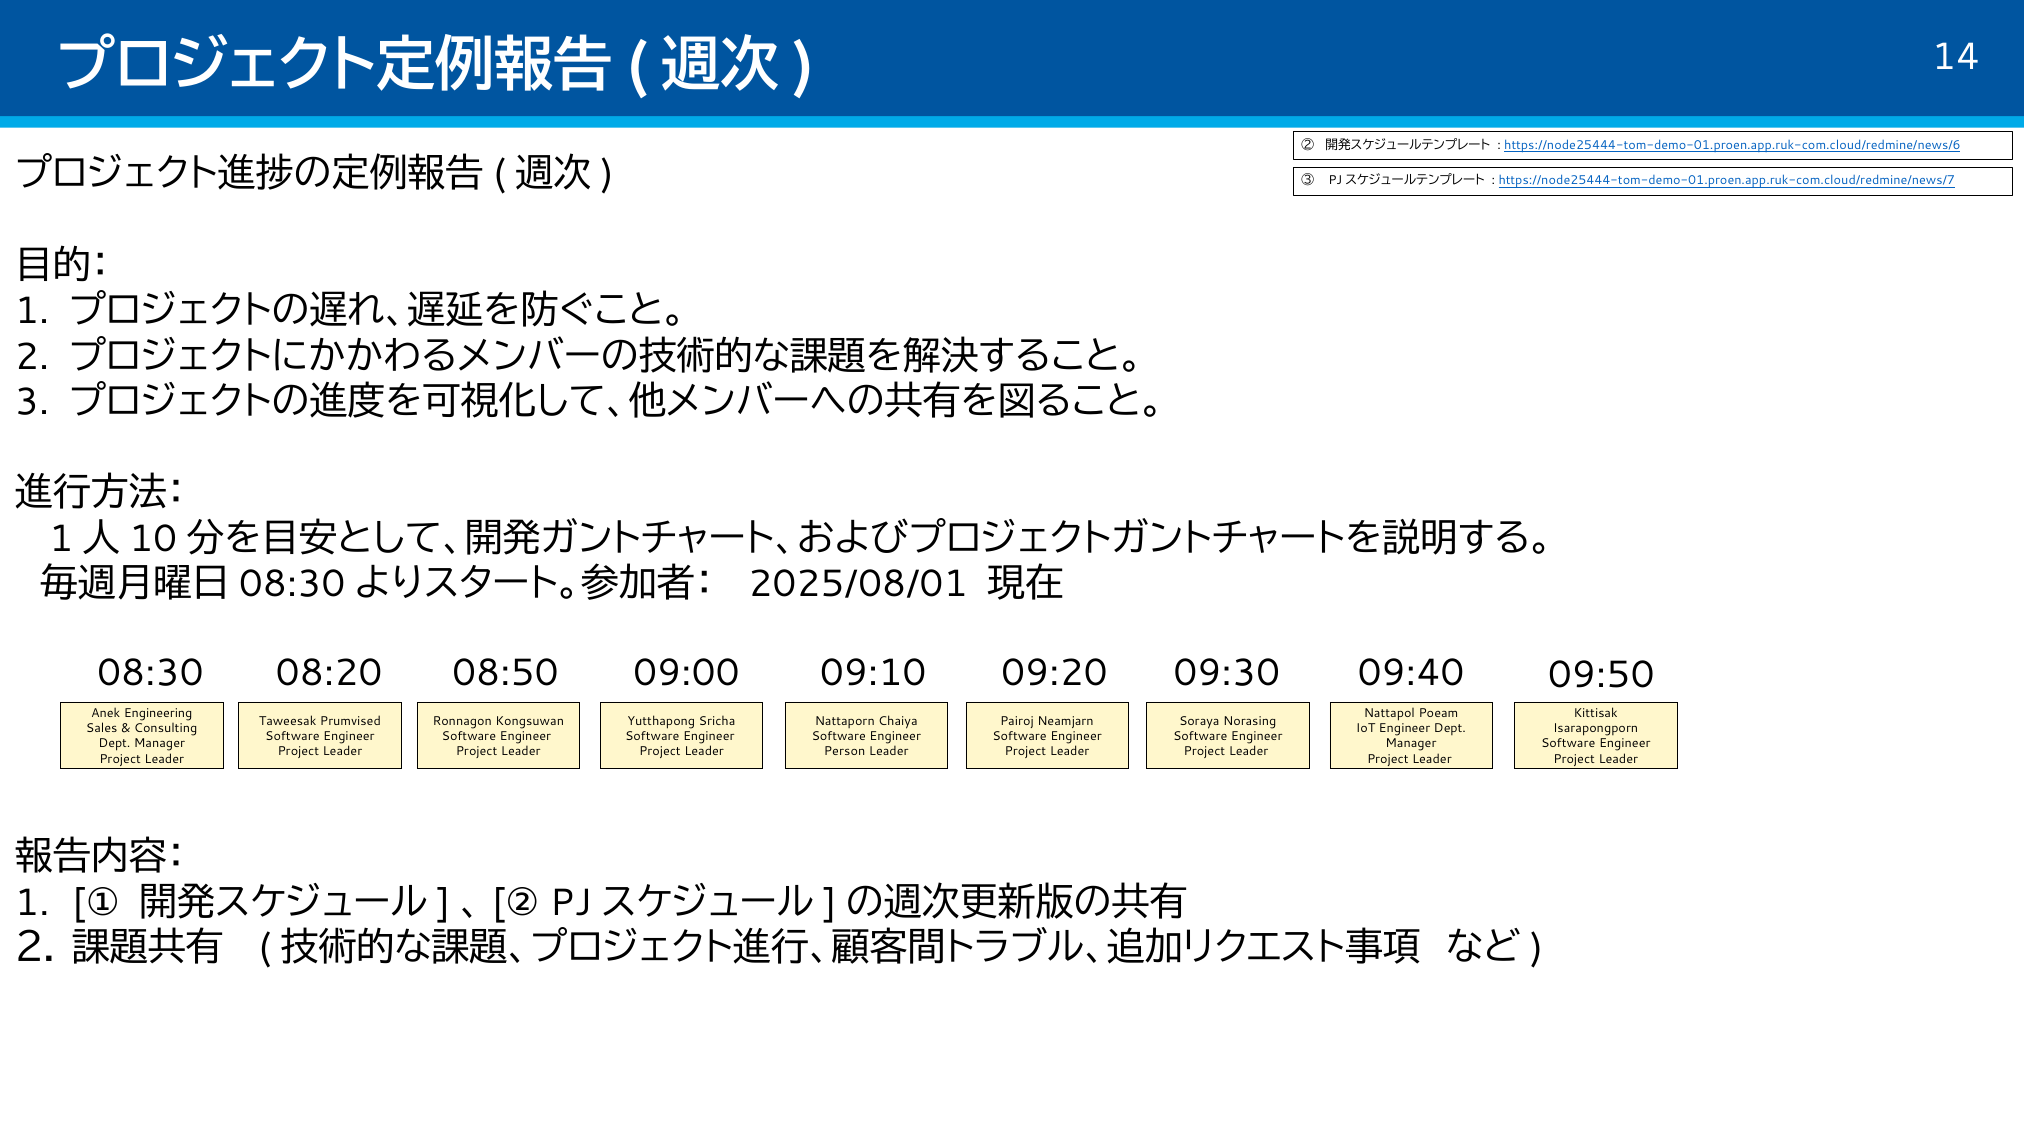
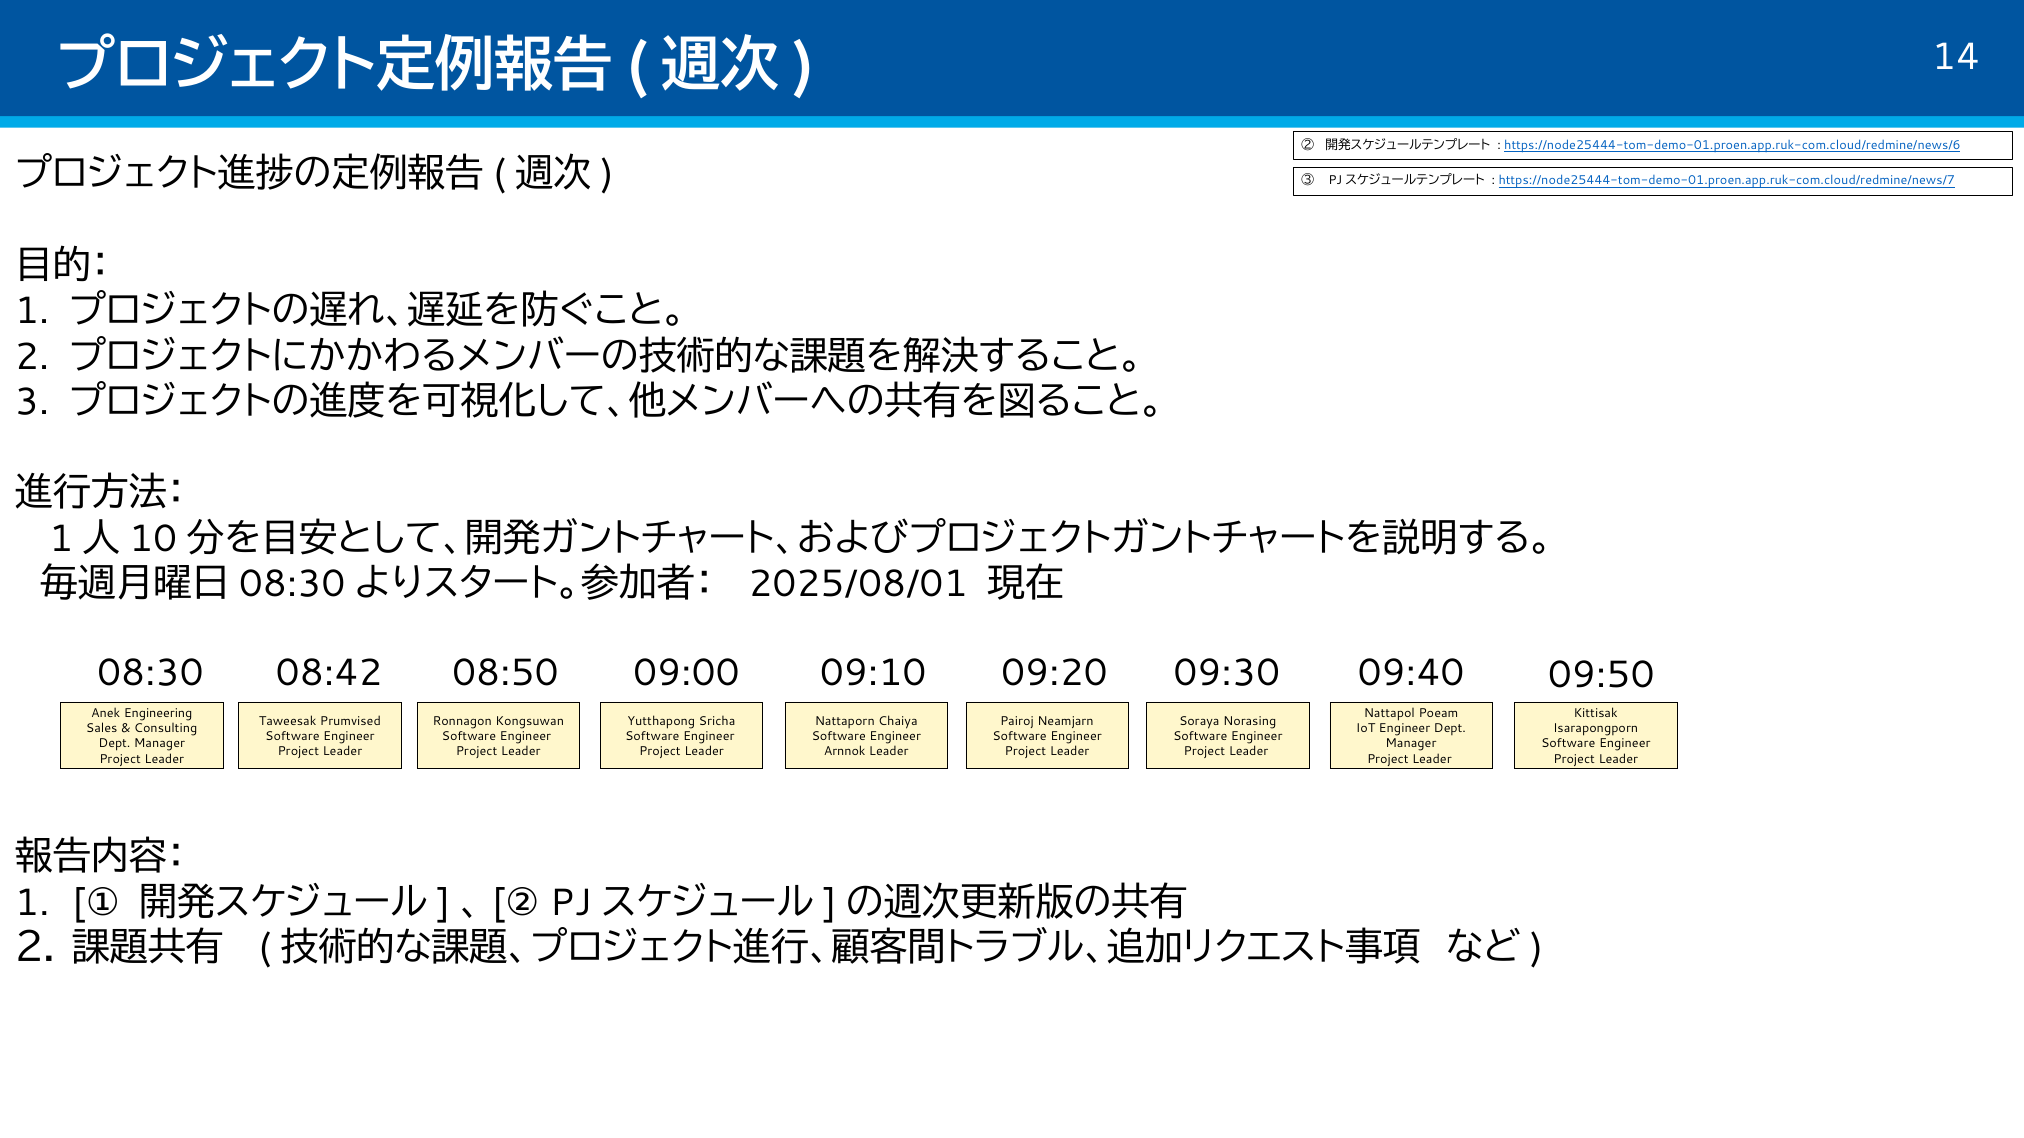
08:20: 08:20 -> 08:42 (329, 674)
Person: Person -> Arnnok (845, 752)
